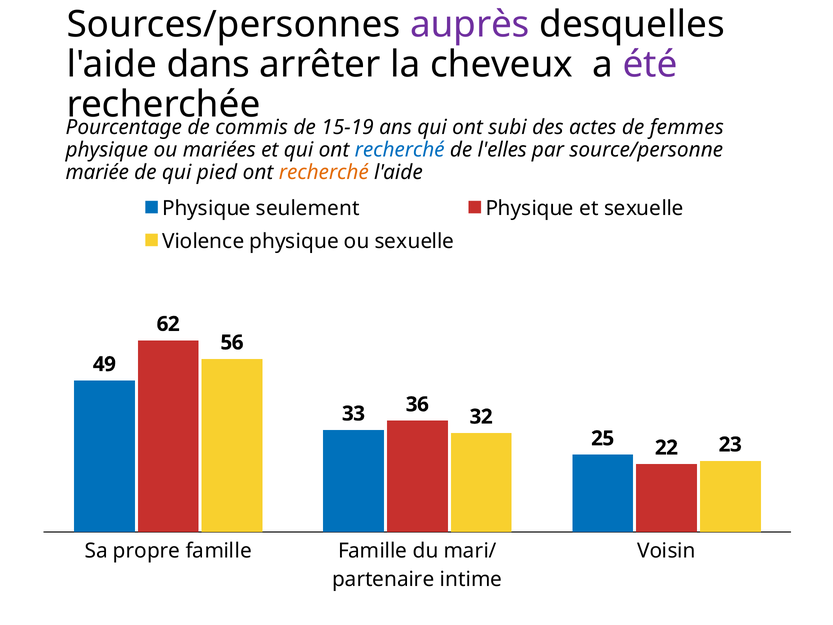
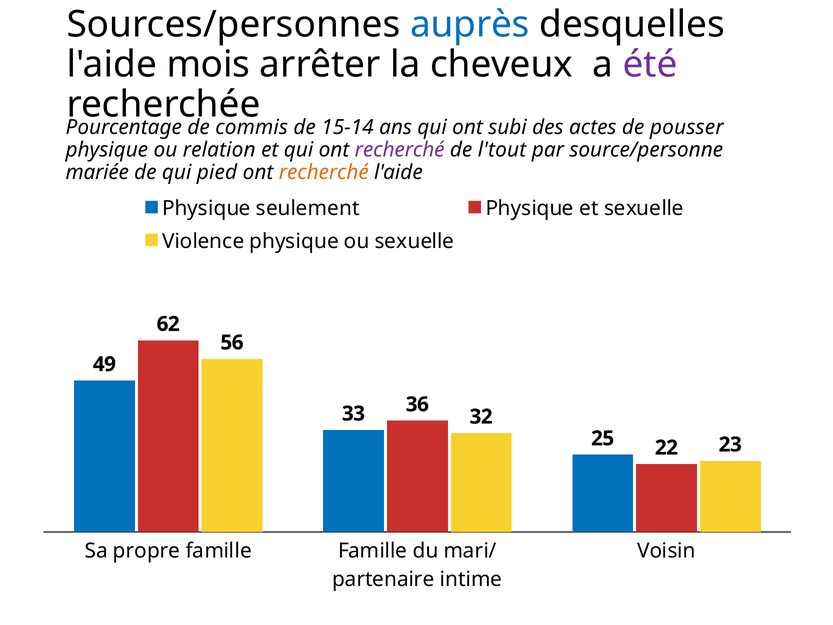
auprès colour: purple -> blue (470, 25)
dans: dans -> mois (208, 65)
15-19: 15-19 -> 15-14 (348, 127)
femmes: femmes -> pousser (687, 127)
mariées: mariées -> relation (219, 150)
recherché colour: blue -> purple (400, 150)
l'elles: l'elles -> l'tout (502, 150)
